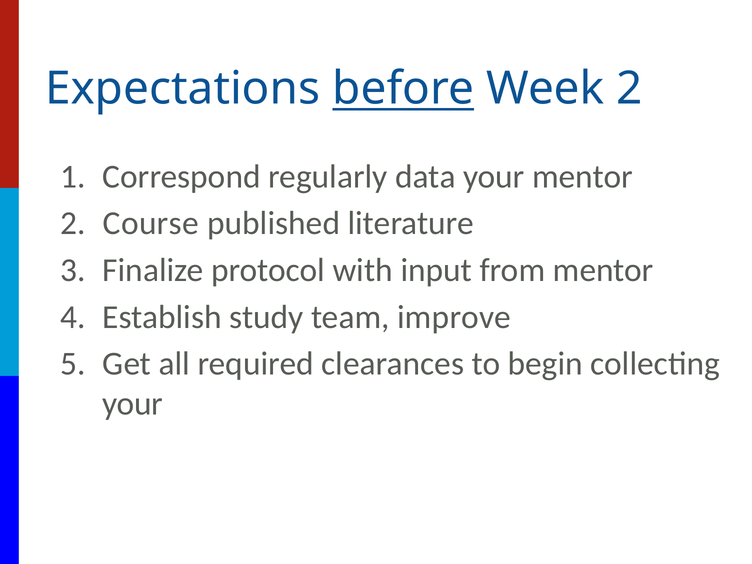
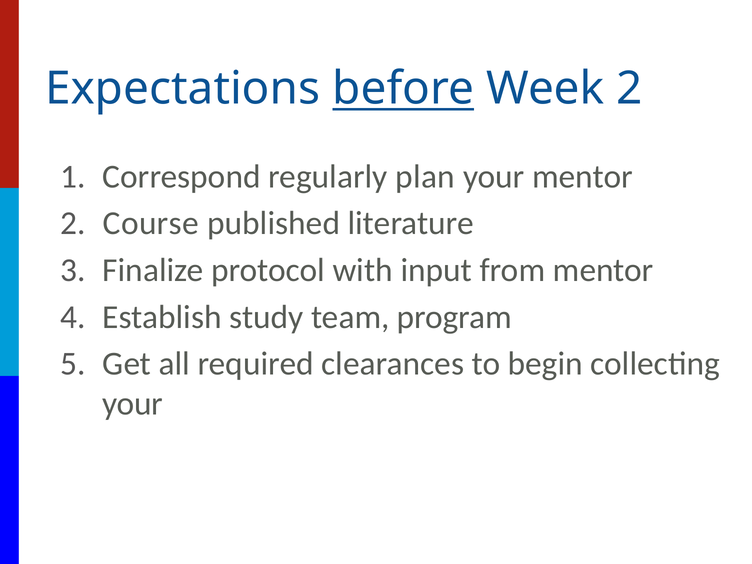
data: data -> plan (425, 177)
improve: improve -> program (454, 317)
